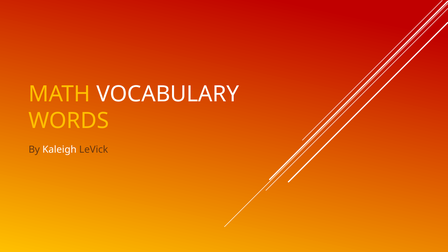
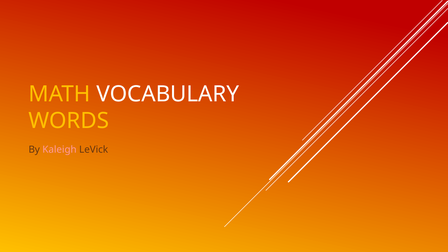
Kaleigh colour: white -> pink (59, 149)
